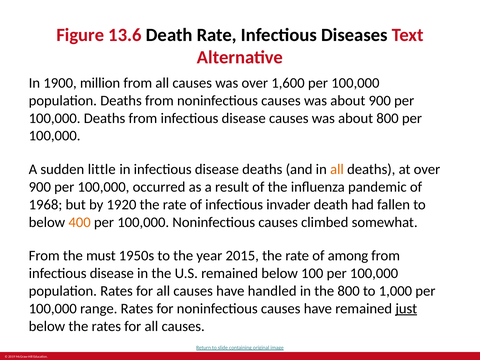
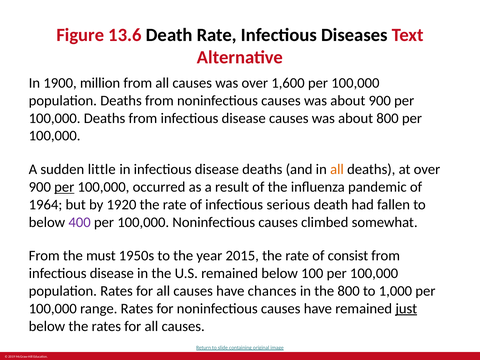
per underline: none -> present (64, 187)
1968: 1968 -> 1964 (46, 205)
invader: invader -> serious (288, 205)
400 colour: orange -> purple (80, 222)
among: among -> consist (348, 256)
handled: handled -> chances (272, 291)
